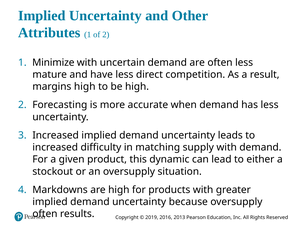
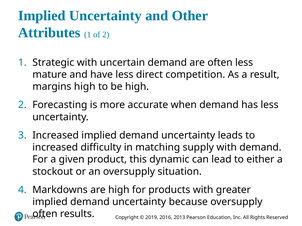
Minimize: Minimize -> Strategic (53, 63)
